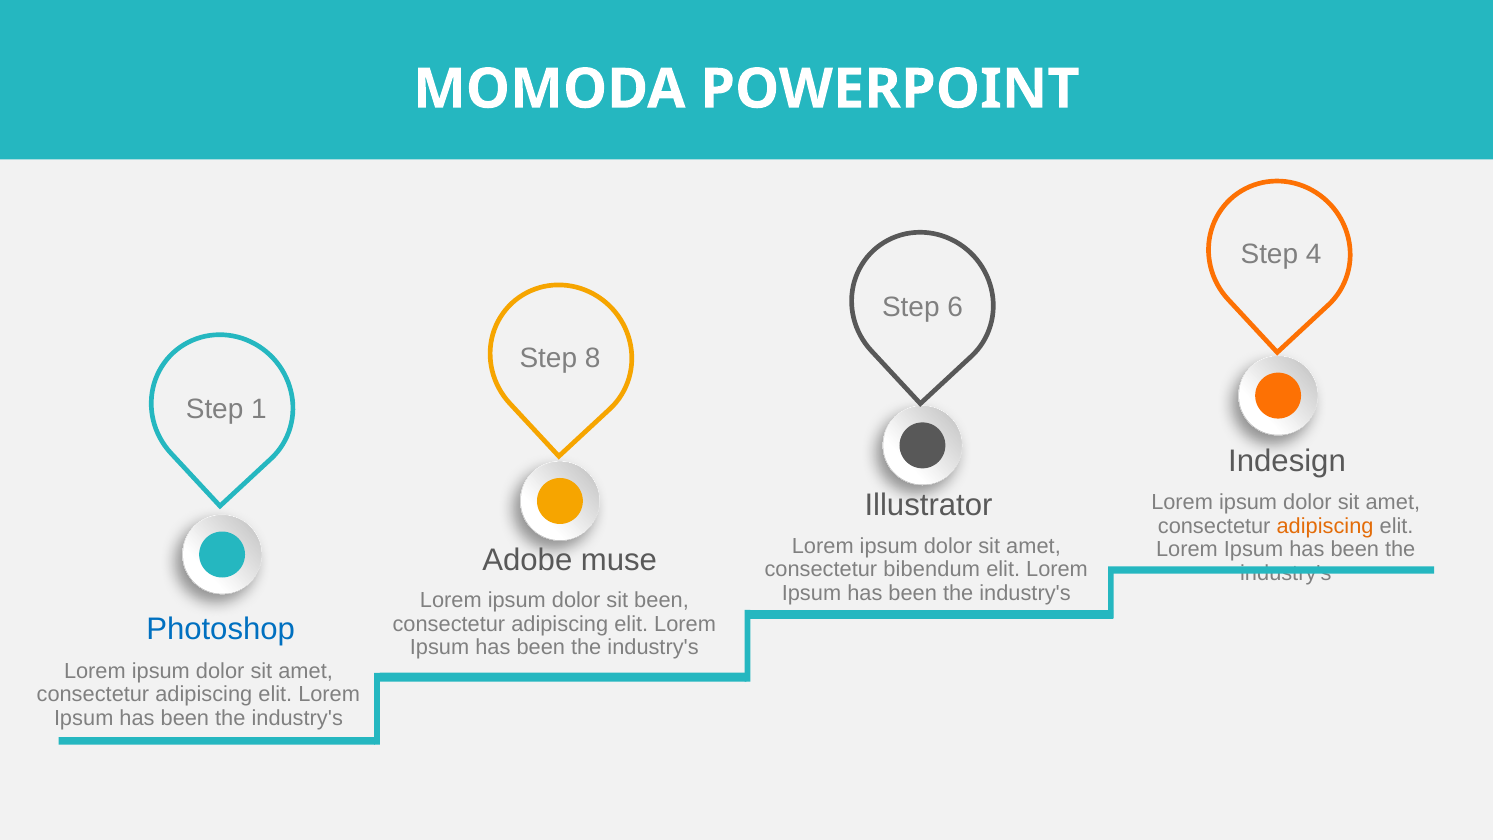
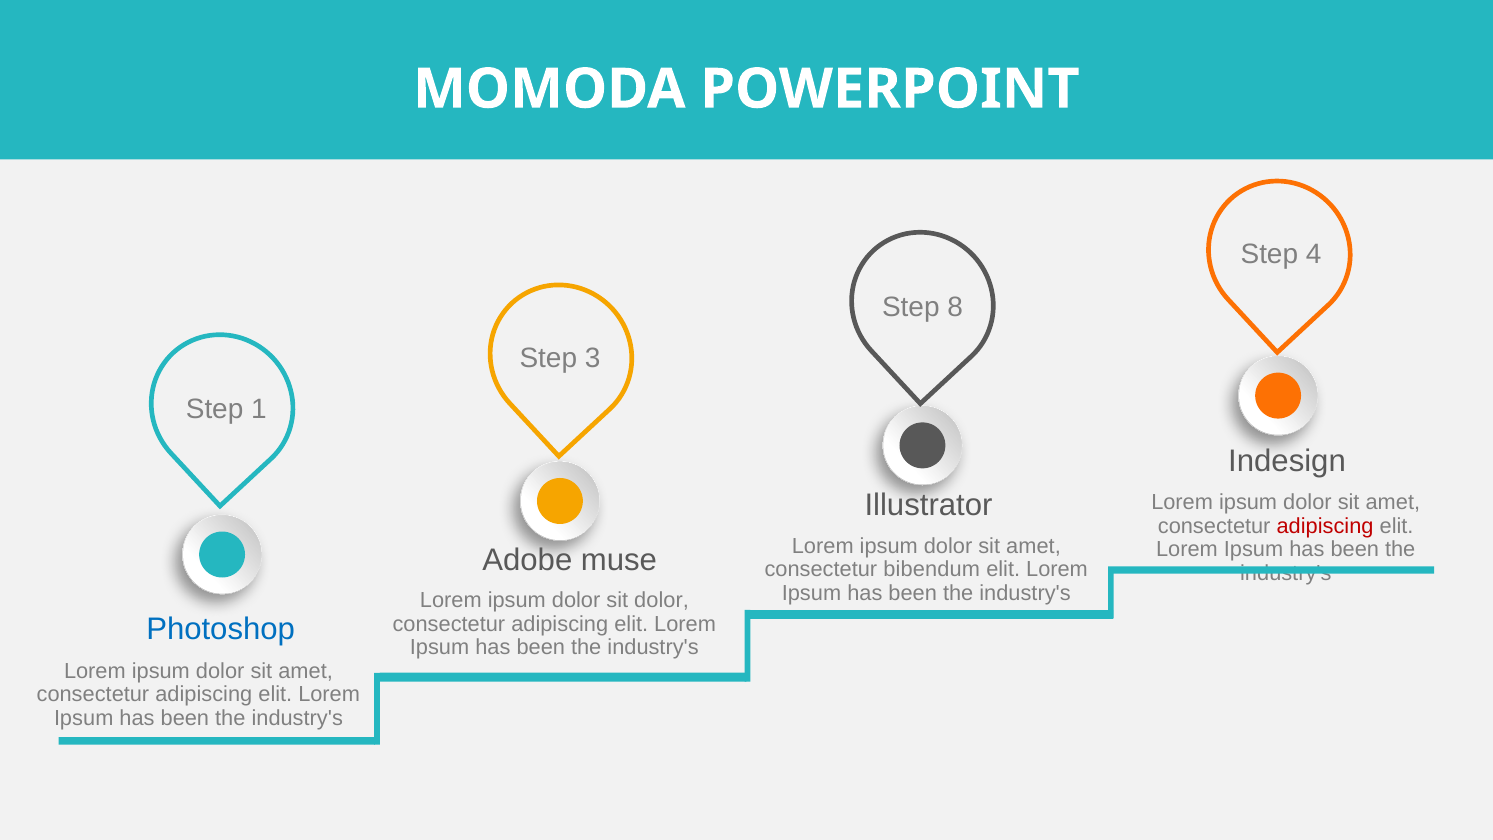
6: 6 -> 8 (955, 307)
8: 8 -> 3 (593, 358)
adipiscing colour: orange -> red (1325, 526)
sit been: been -> dolor (662, 600)
